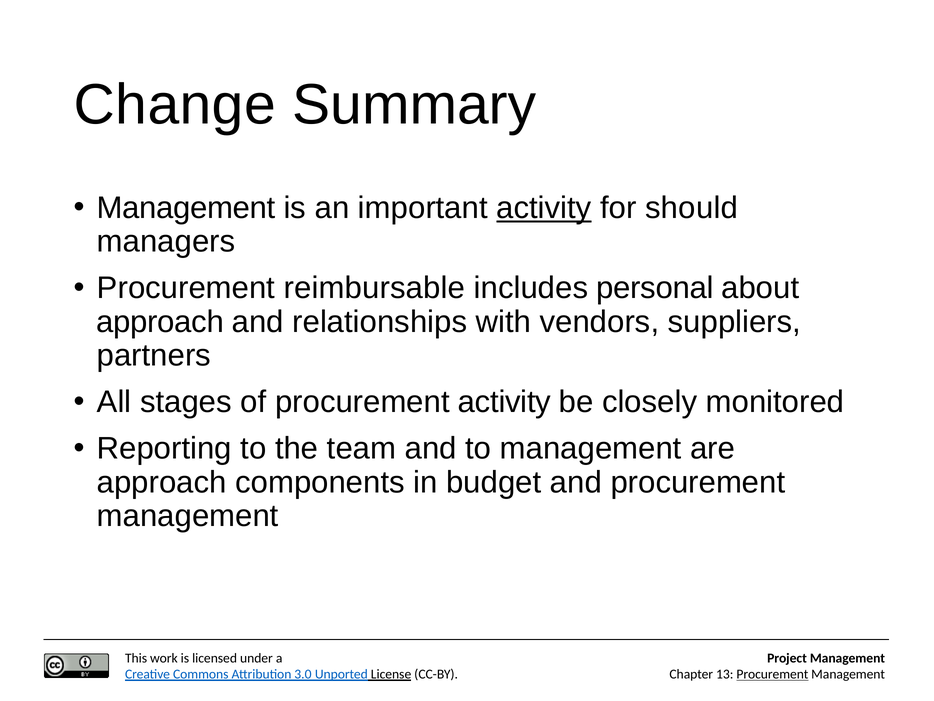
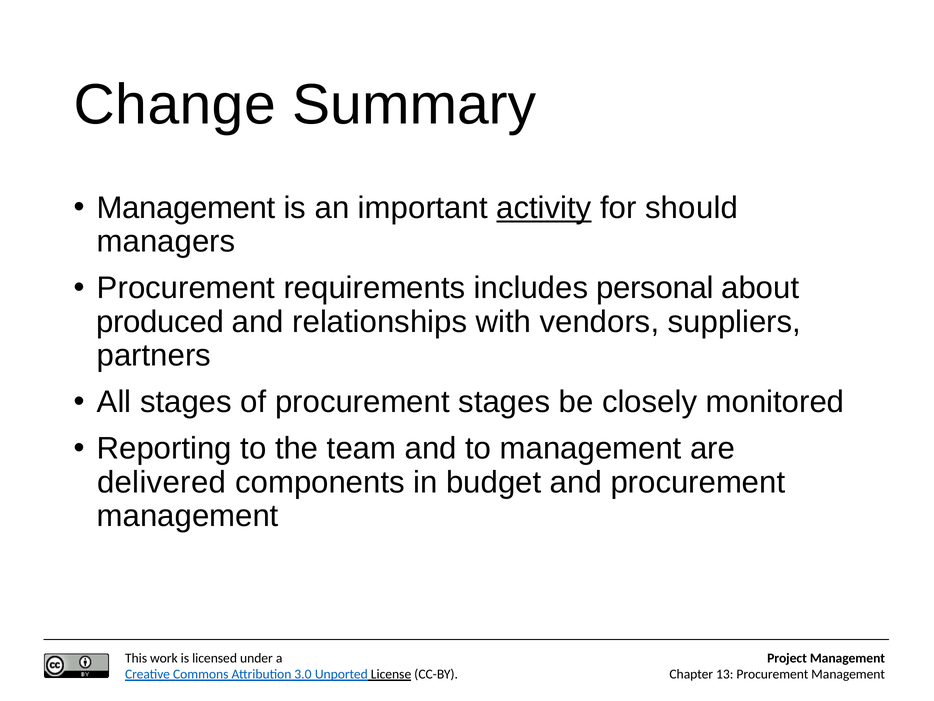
reimbursable: reimbursable -> requirements (374, 288)
approach: approach -> produced (160, 322)
procurement activity: activity -> stages (504, 402)
approach: approach -> delivered (162, 482)
Procurement underline: present -> none (772, 674)
